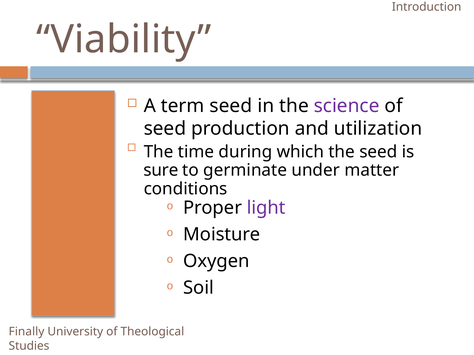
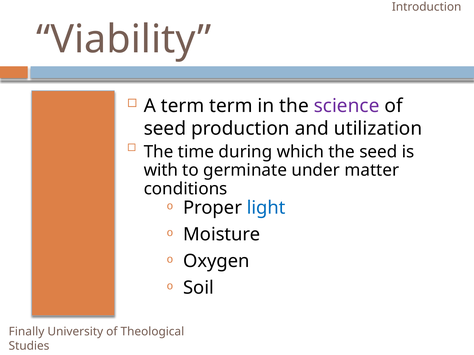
term seed: seed -> term (231, 106)
sure: sure -> with (161, 171)
light colour: purple -> blue (266, 208)
